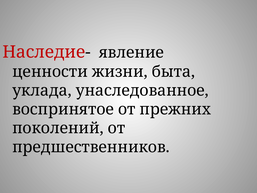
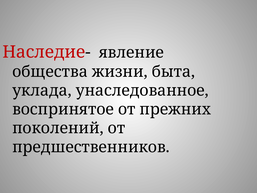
ценности: ценности -> общества (50, 72)
